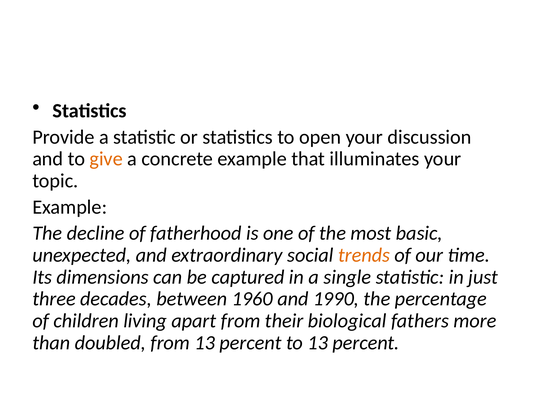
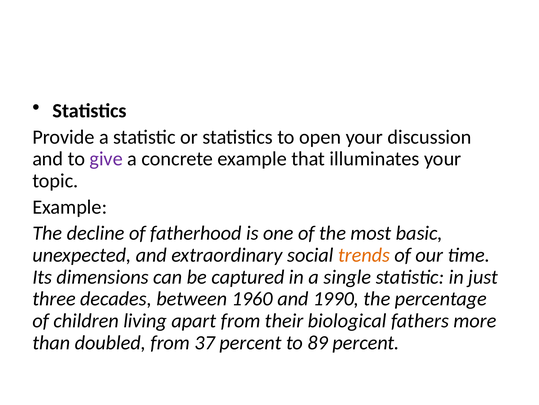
give colour: orange -> purple (106, 159)
from 13: 13 -> 37 (205, 342)
to 13: 13 -> 89 (318, 342)
